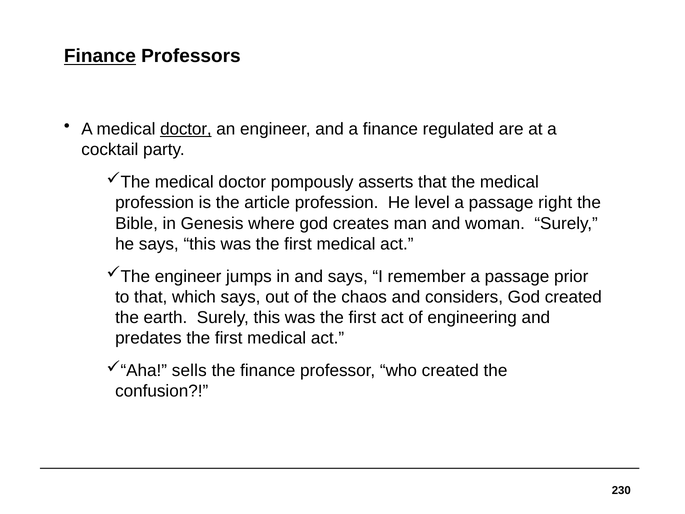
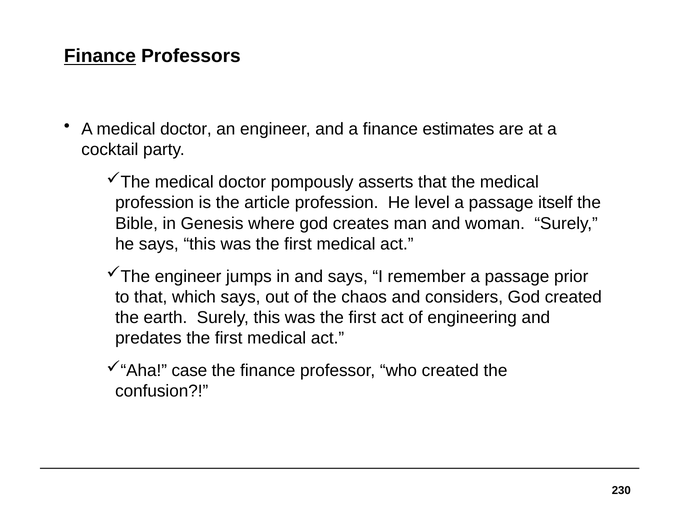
doctor underline: present -> none (186, 129)
regulated: regulated -> estimates (458, 129)
right: right -> itself (555, 203)
sells: sells -> case (189, 371)
